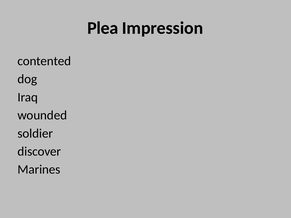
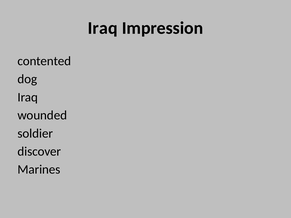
Plea: Plea -> Iraq (103, 28)
